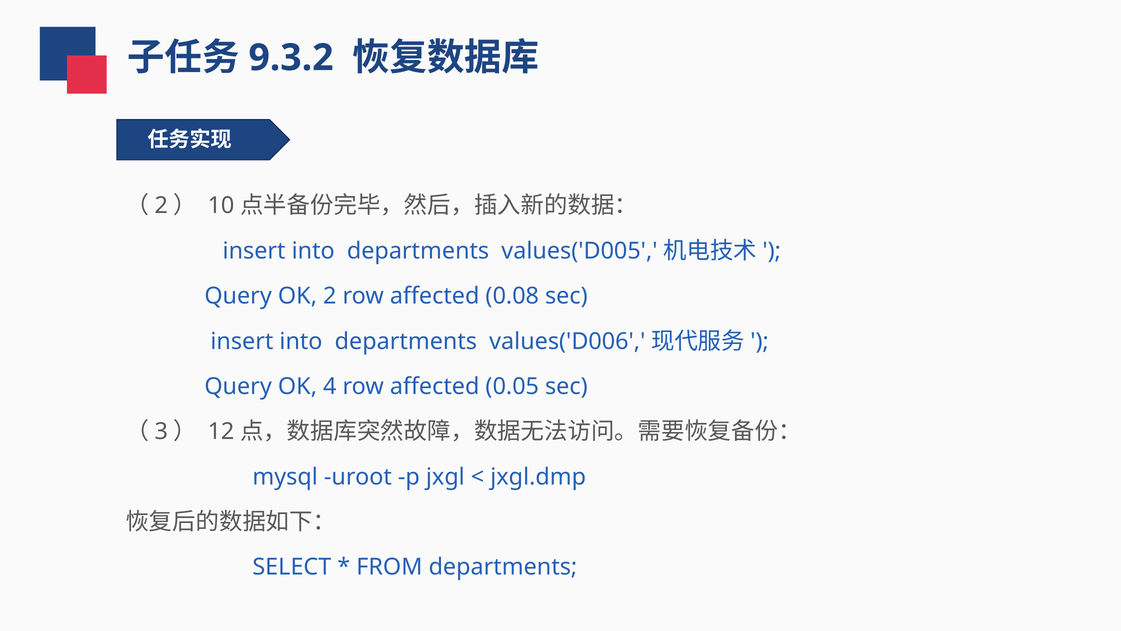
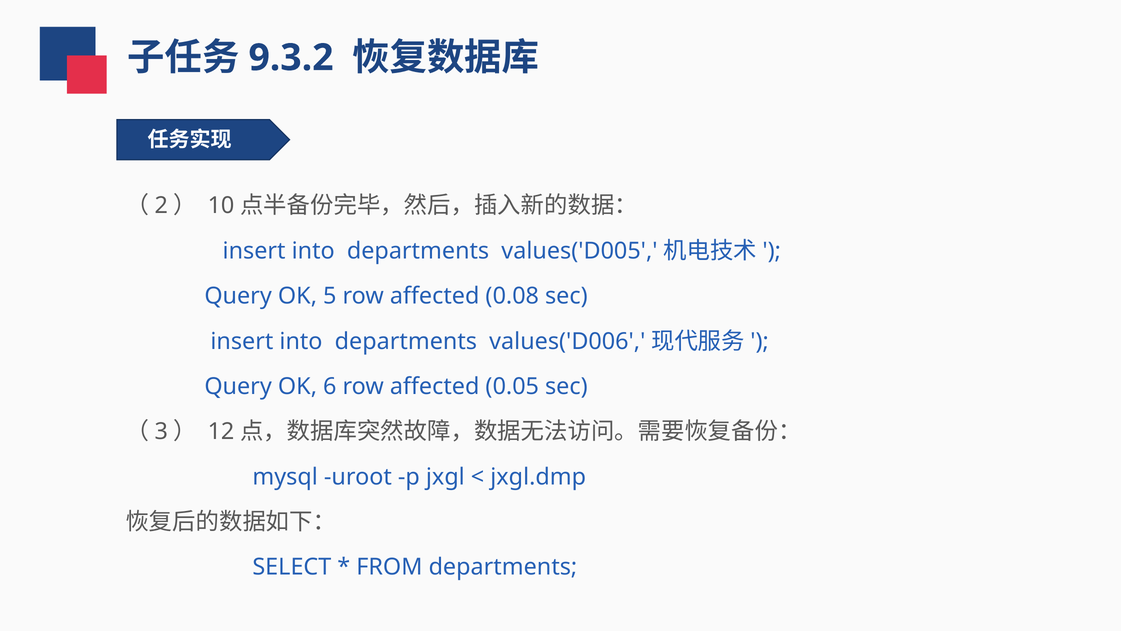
OK 2: 2 -> 5 (330, 296)
4: 4 -> 6 (330, 386)
